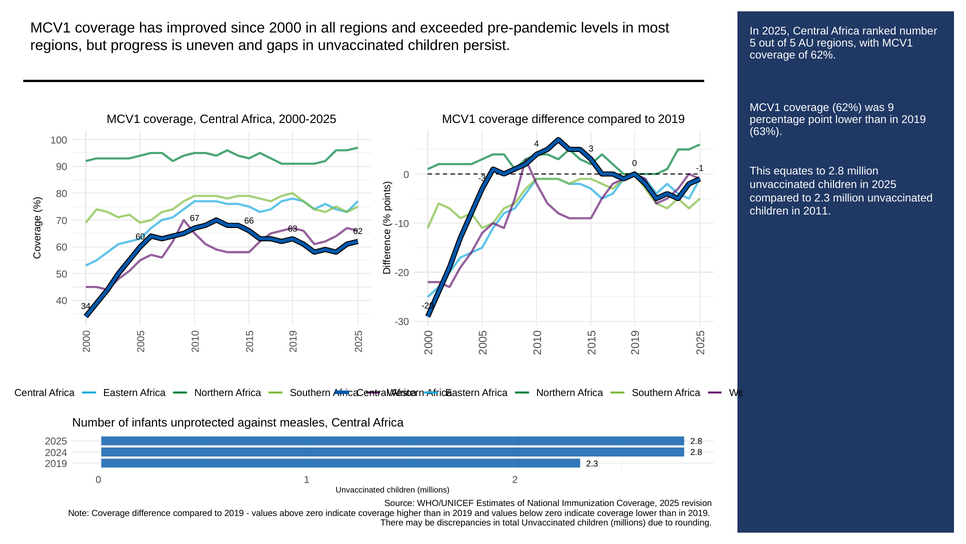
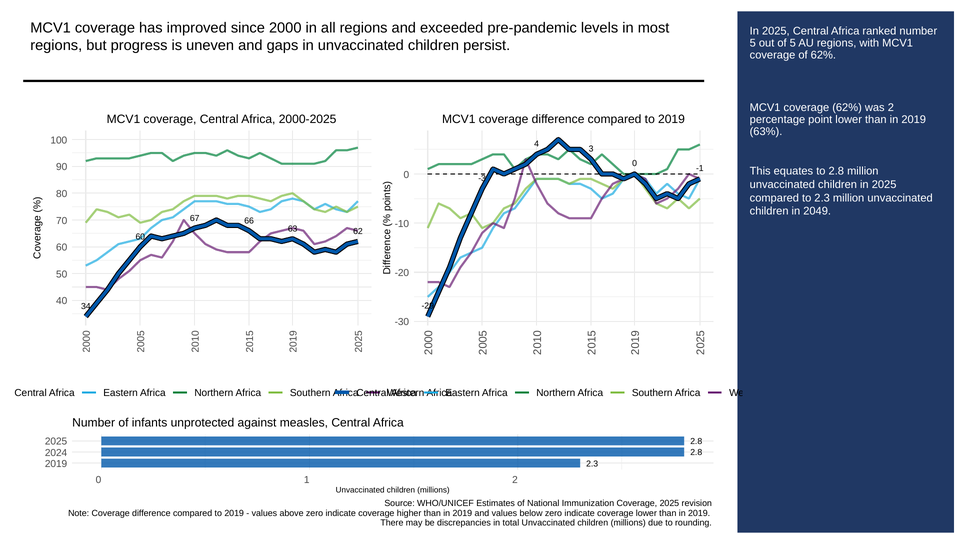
was 9: 9 -> 2 (891, 108)
2011: 2011 -> 2049 (817, 211)
